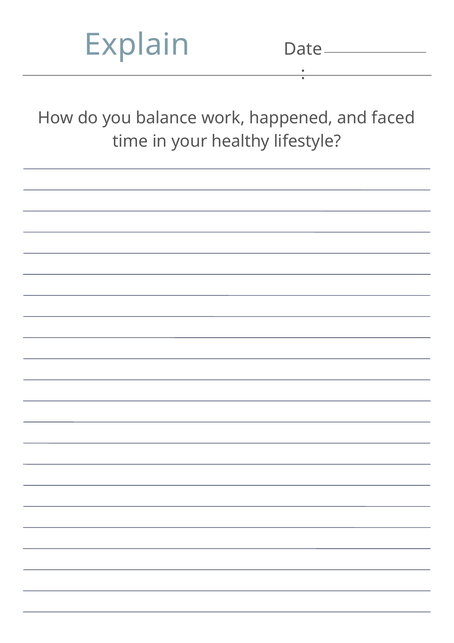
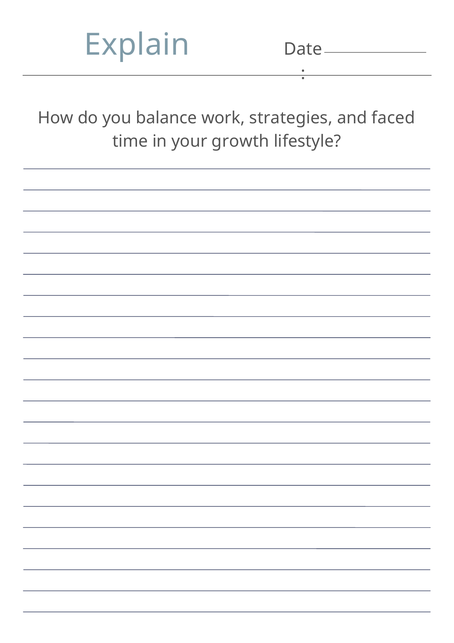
happened: happened -> strategies (291, 118)
healthy: healthy -> growth (240, 141)
